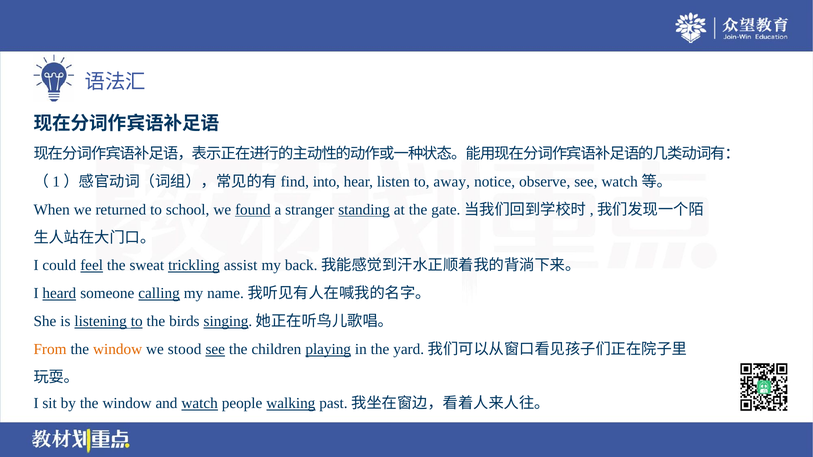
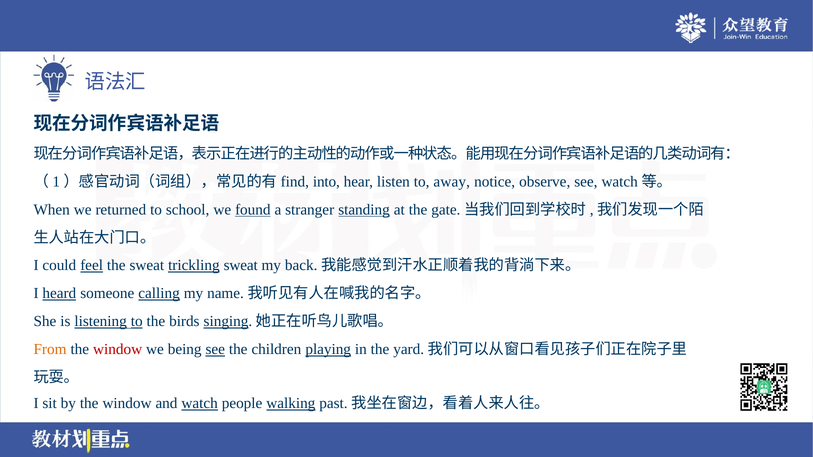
trickling assist: assist -> sweat (241, 266)
window colour: orange -> red (118, 349)
stood: stood -> being (185, 349)
